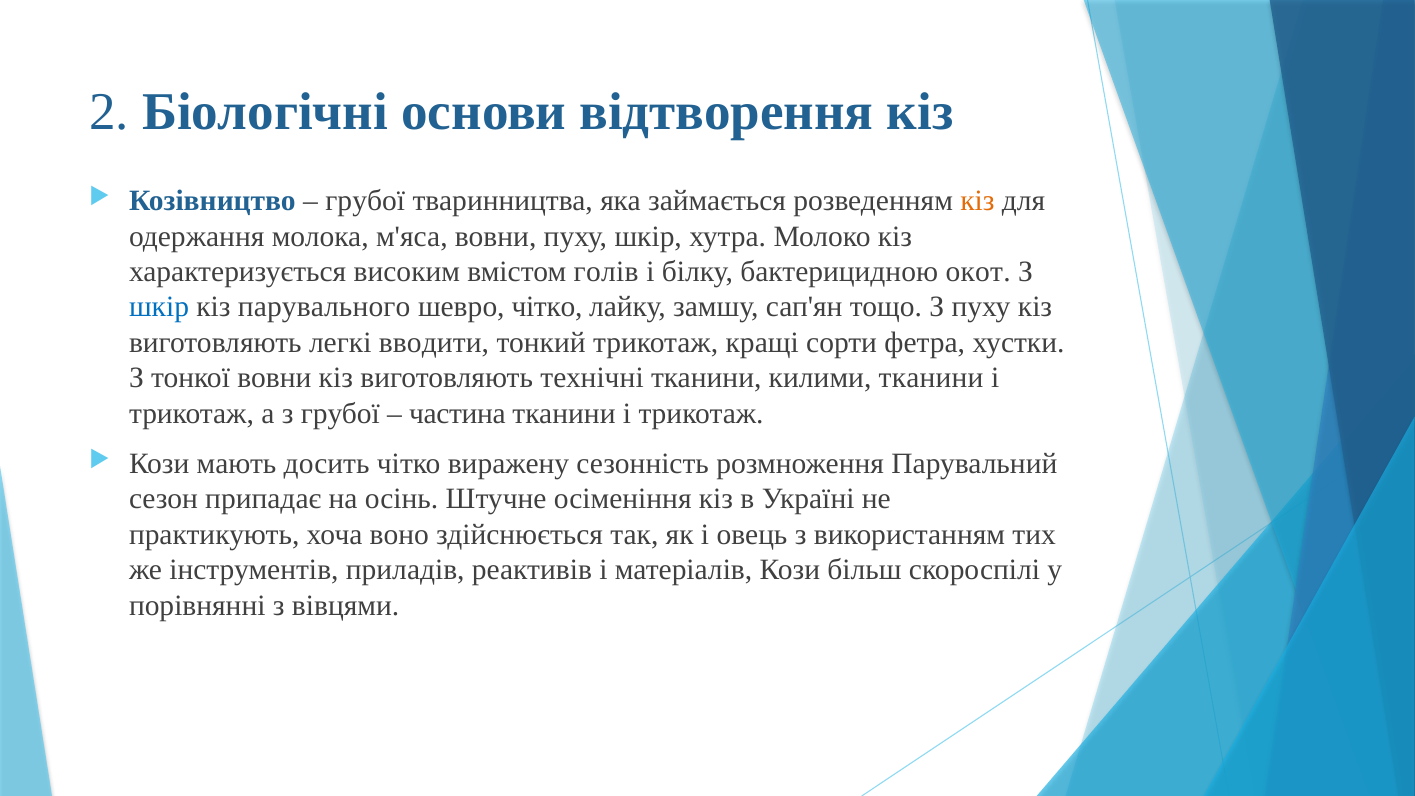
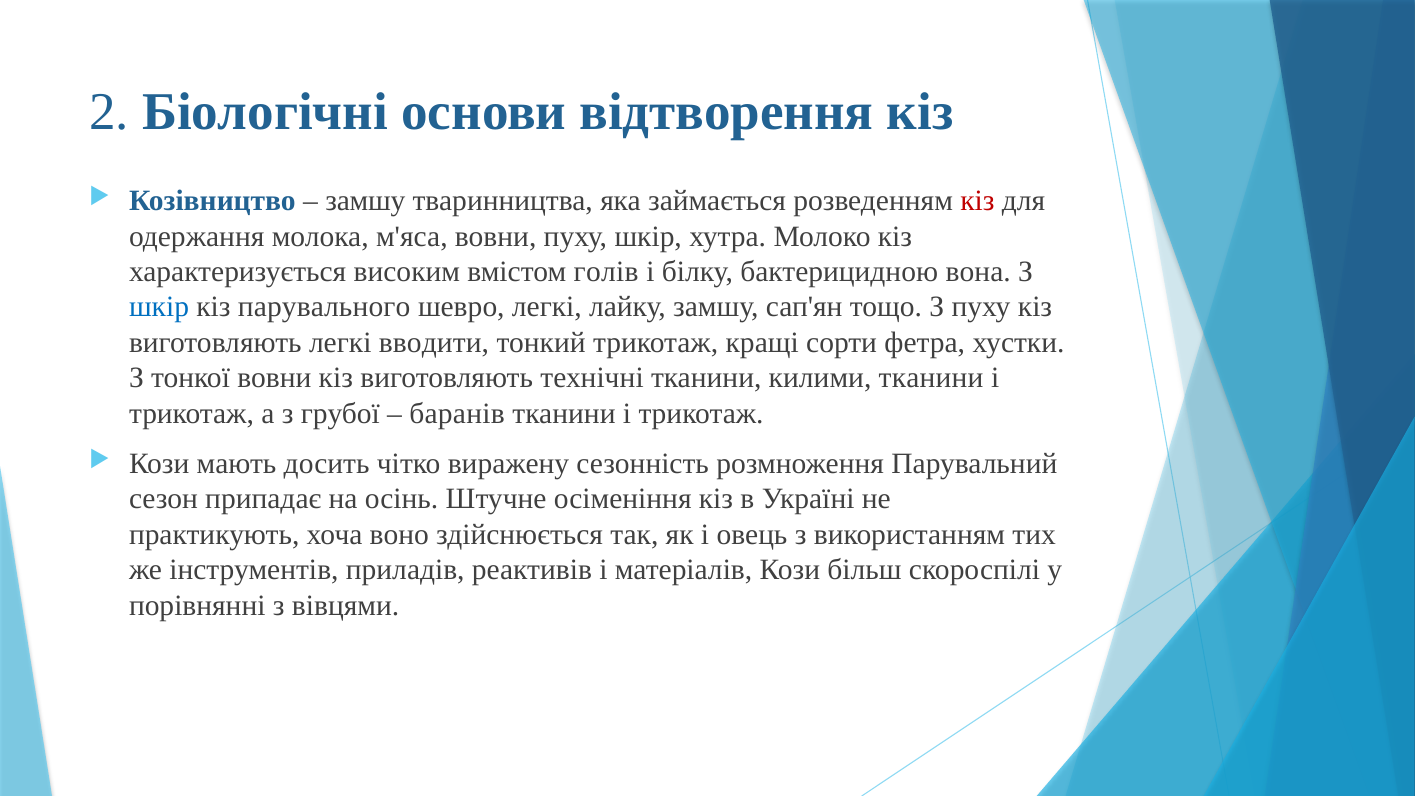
грубої: грубої -> замшу (365, 201)
кіз colour: orange -> red (977, 201)
окот: окот -> вона (978, 272)
шевро чітко: чітко -> легкі (547, 307)
частина: частина -> баранів (457, 413)
